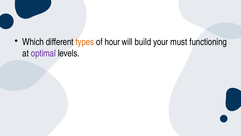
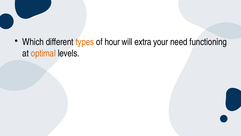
build: build -> extra (143, 42)
must: must -> need (179, 42)
optimal colour: purple -> orange (43, 53)
